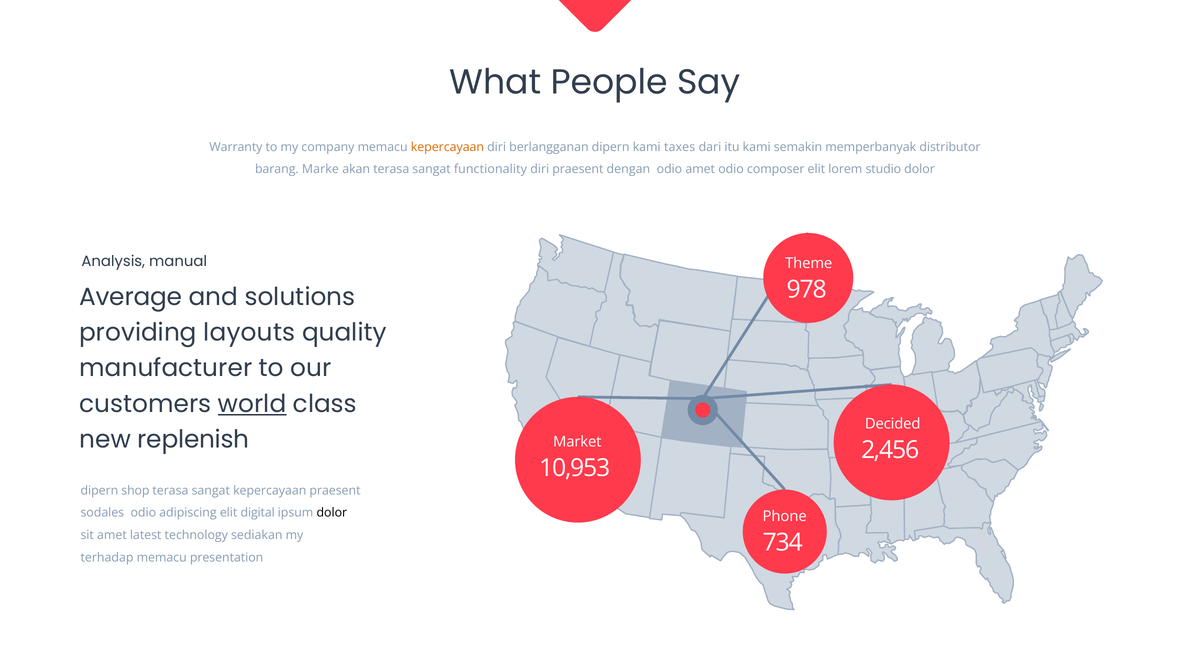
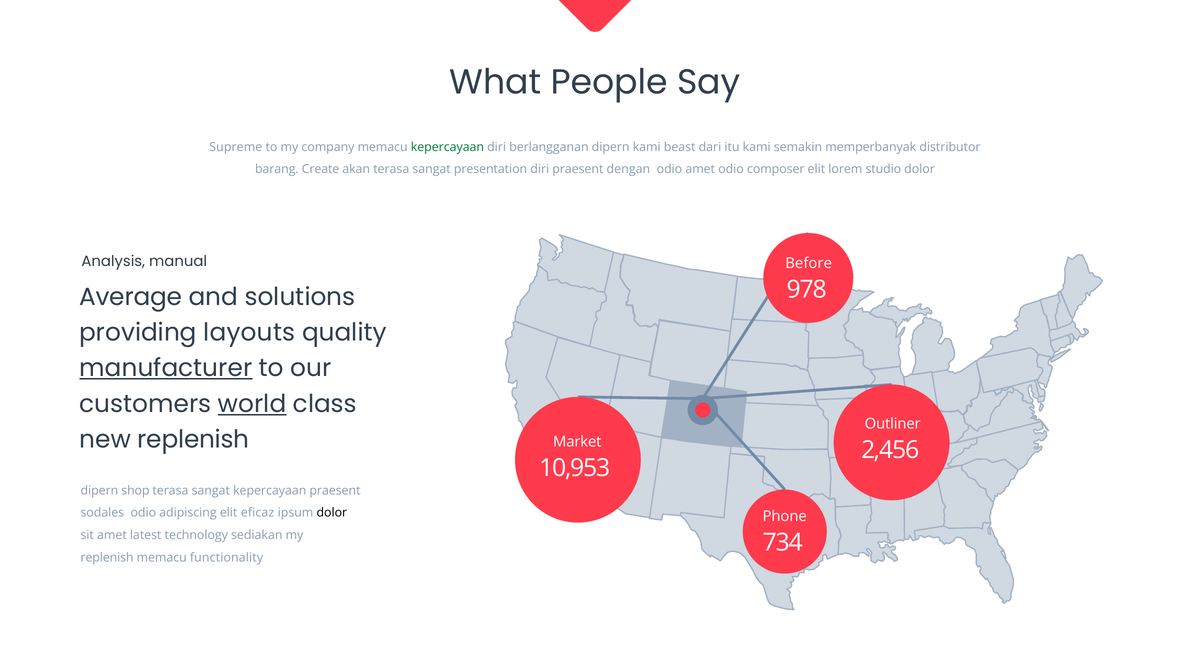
Warranty: Warranty -> Supreme (236, 147)
kepercayaan colour: orange -> green (447, 147)
taxes: taxes -> beast (680, 147)
Marke: Marke -> Create (321, 169)
functionality: functionality -> presentation (491, 169)
Theme: Theme -> Before (809, 264)
manufacturer underline: none -> present (166, 368)
Decided: Decided -> Outliner (893, 424)
digital: digital -> eficaz (258, 513)
terhadap: terhadap -> replenish (107, 558)
presentation: presentation -> functionality (227, 558)
